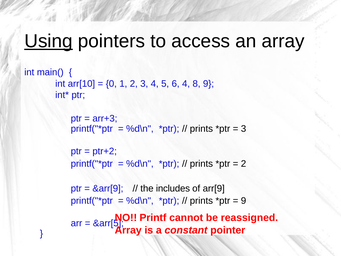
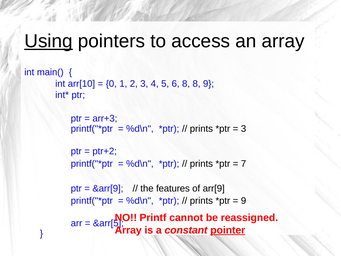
6 4: 4 -> 8 (186, 84)
2: 2 -> 7 (244, 164)
includes: includes -> features (173, 188)
pointer underline: none -> present (228, 230)
